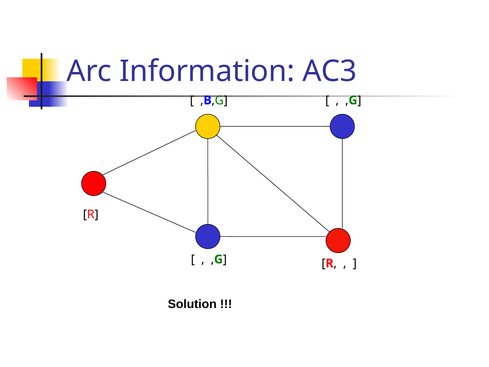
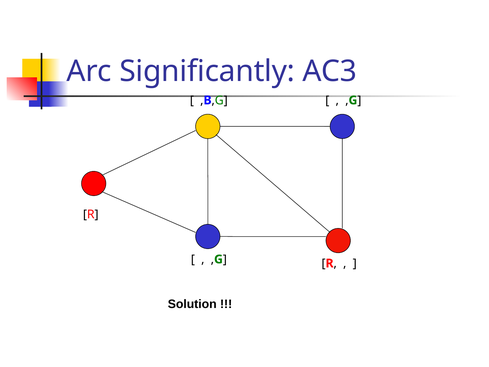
Information: Information -> Significantly (207, 71)
